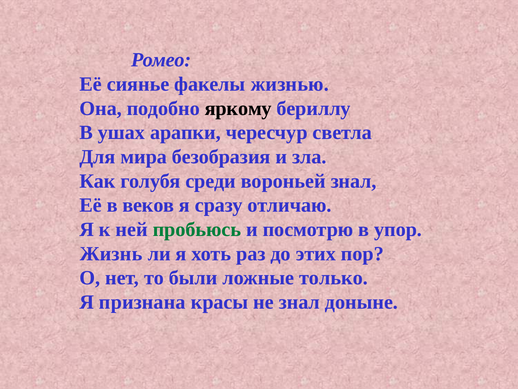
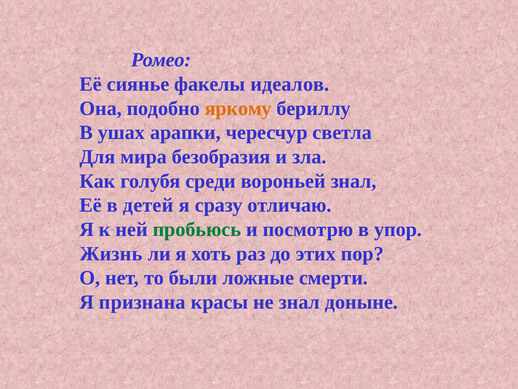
жизнью: жизнью -> идеалов (290, 84)
яркому colour: black -> orange (238, 108)
веков: веков -> детей (148, 205)
только: только -> смерти (333, 278)
